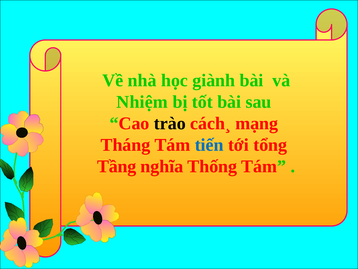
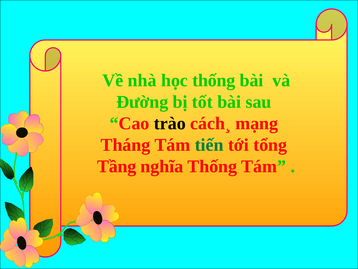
học giành: giành -> thống (214, 80)
Nhiệm: Nhiệm -> Đường (142, 102)
tiến colour: blue -> green (209, 145)
